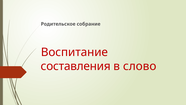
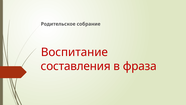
слово: слово -> фраза (140, 66)
